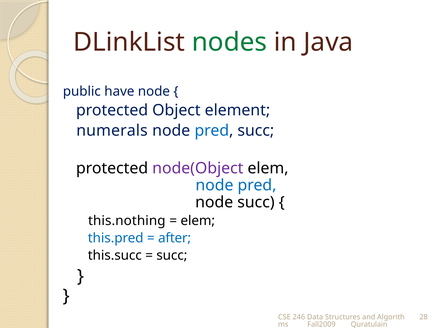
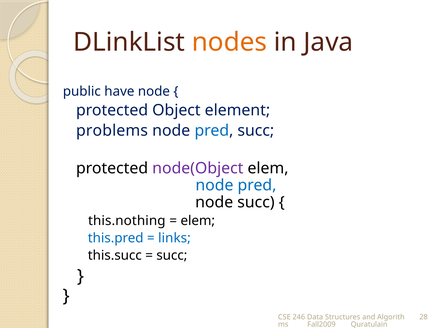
nodes colour: green -> orange (229, 42)
numerals: numerals -> problems (112, 131)
after: after -> links (174, 239)
